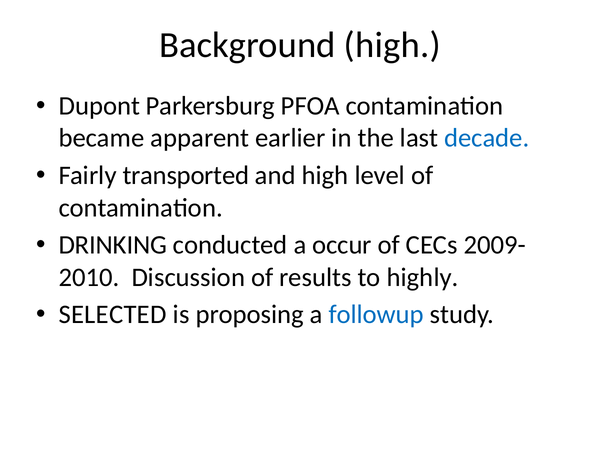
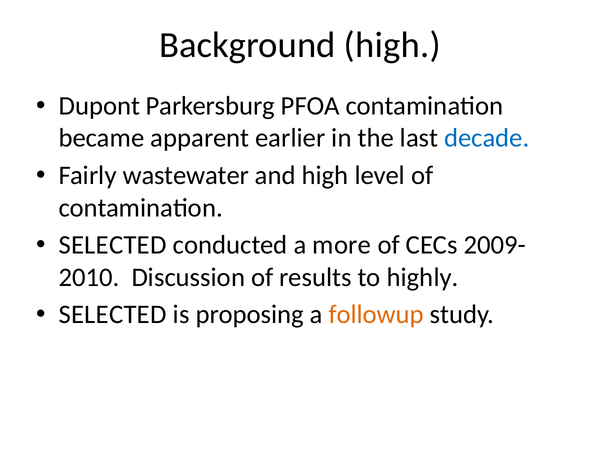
transported: transported -> wastewater (186, 176)
DRINKING: DRINKING -> SELECTED (113, 245)
occur: occur -> more (342, 245)
followup colour: blue -> orange (376, 314)
